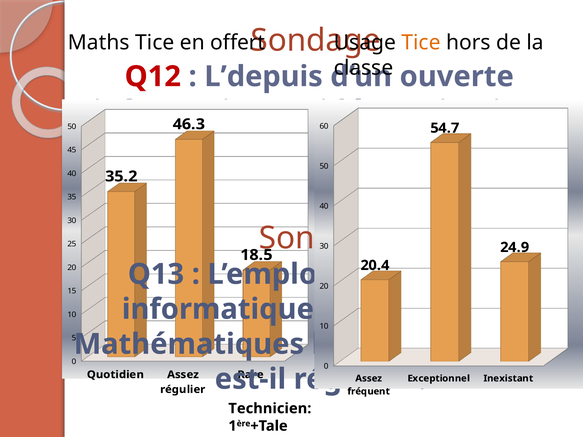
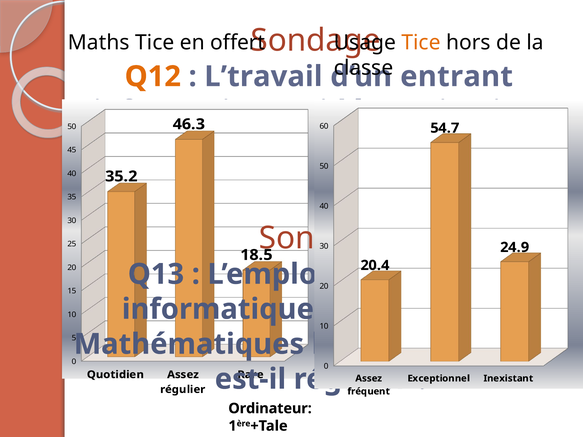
Q12 colour: red -> orange (153, 77)
L’depuis: L’depuis -> L’travail (263, 77)
ouverte: ouverte -> entrant (457, 77)
Technicien: Technicien -> Ordinateur (270, 409)
